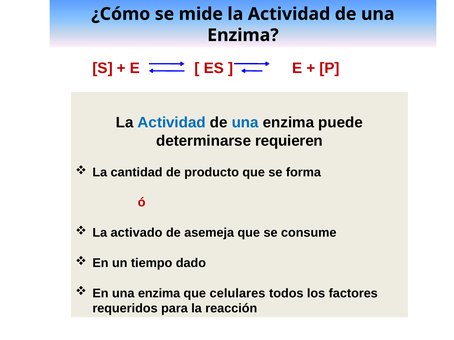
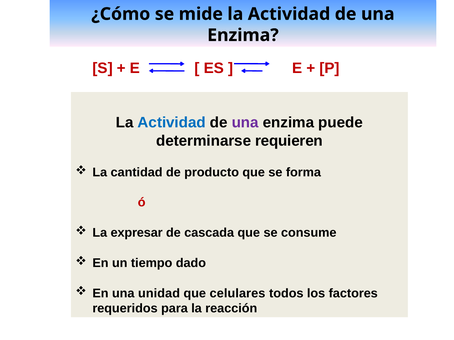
una colour: blue -> purple (245, 123)
activado: activado -> expresar (137, 233)
asemeja: asemeja -> cascada (209, 233)
En una enzima: enzima -> unidad (159, 294)
